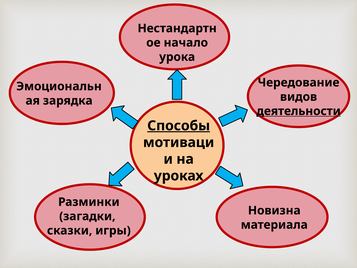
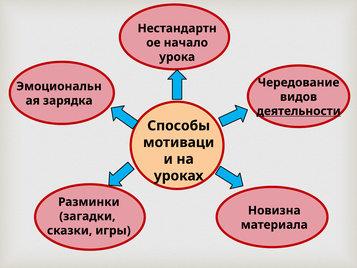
Способы underline: present -> none (179, 126)
